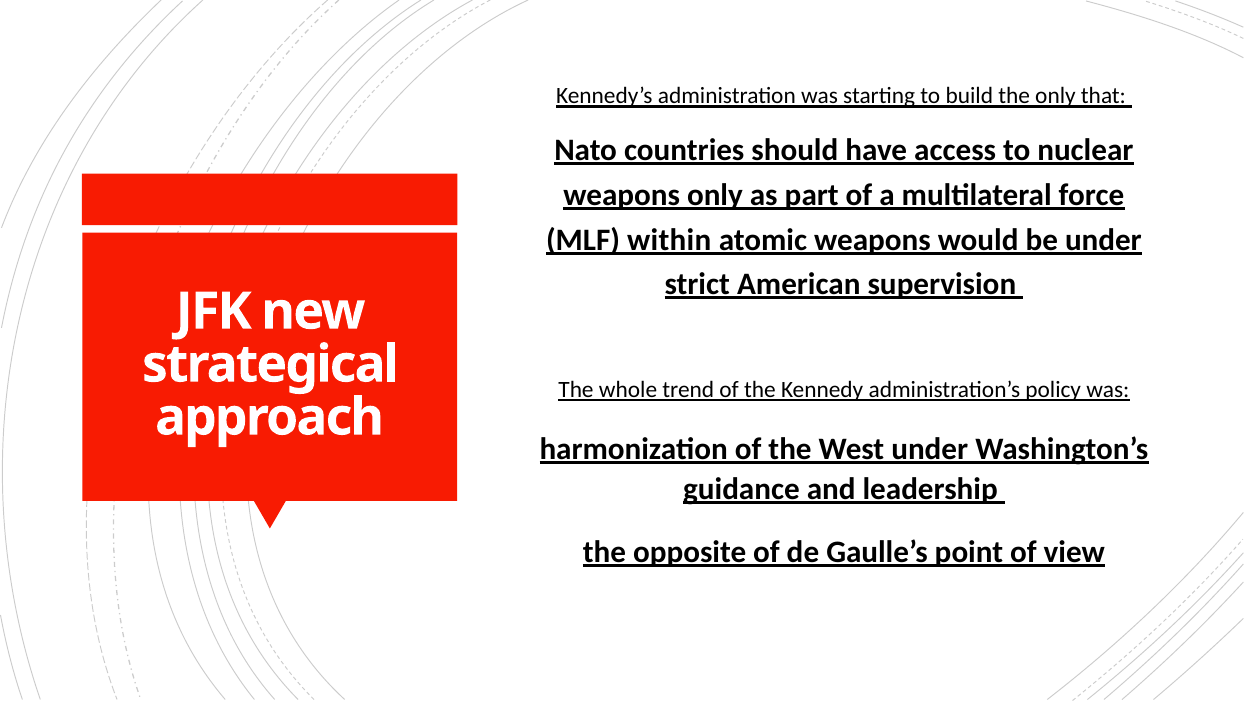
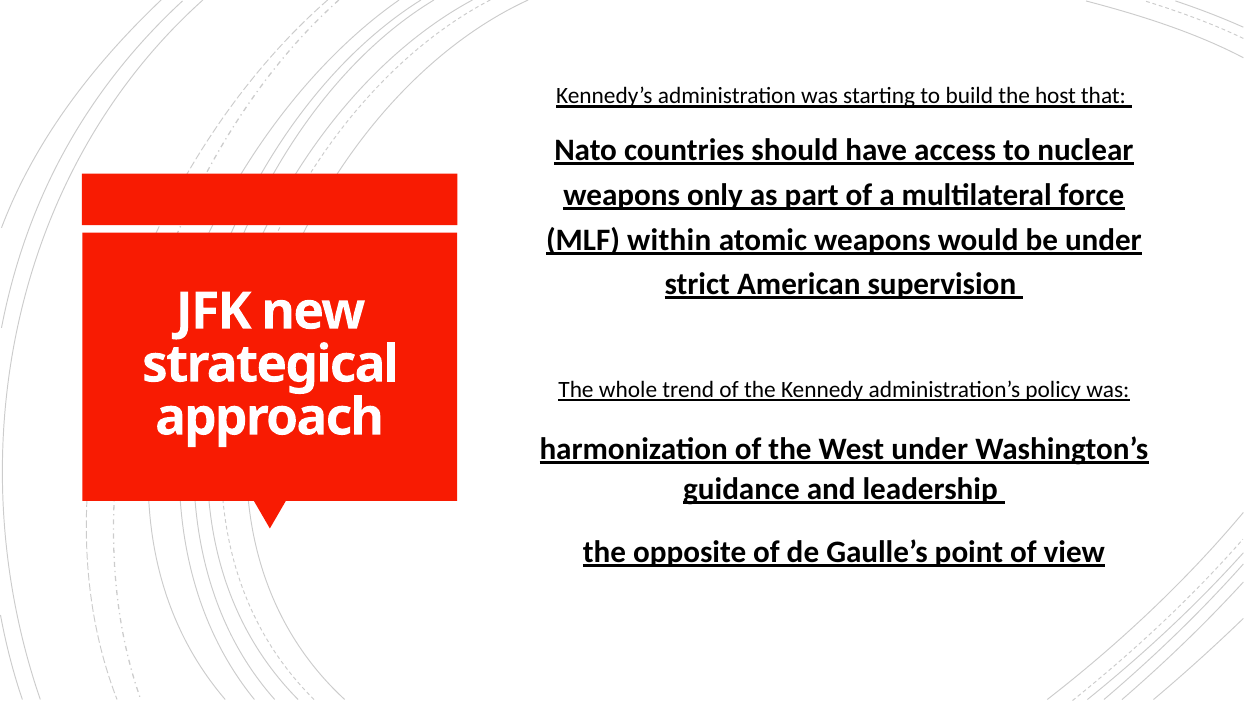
the only: only -> host (1056, 96)
